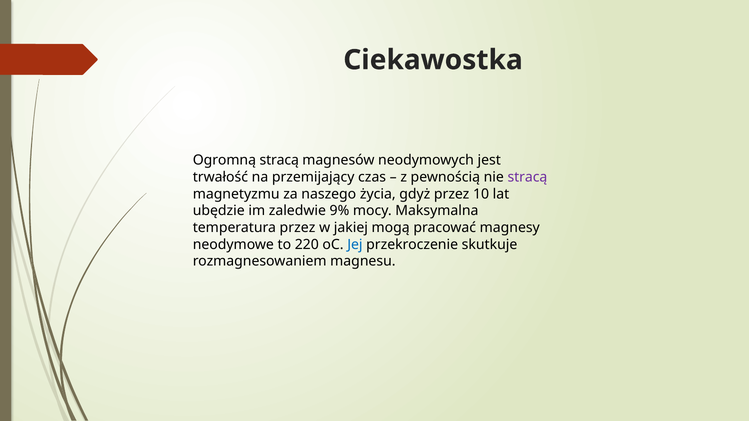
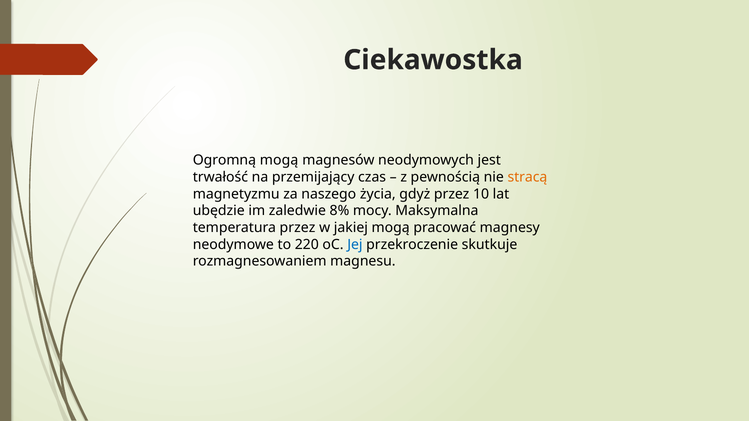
Ogromną stracą: stracą -> mogą (279, 160)
stracą colour: purple -> orange (527, 177)
9%: 9% -> 8% (339, 211)
